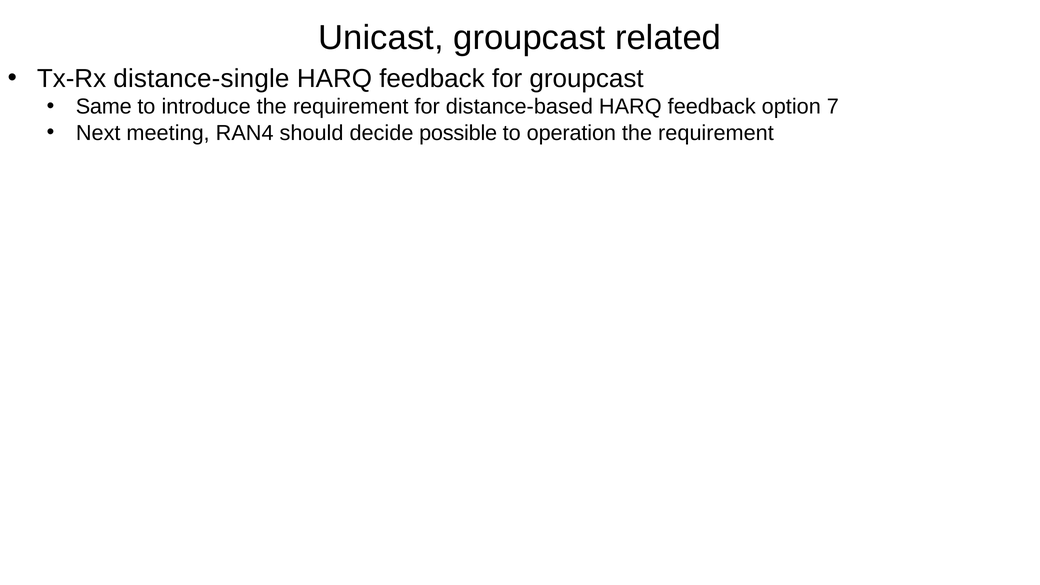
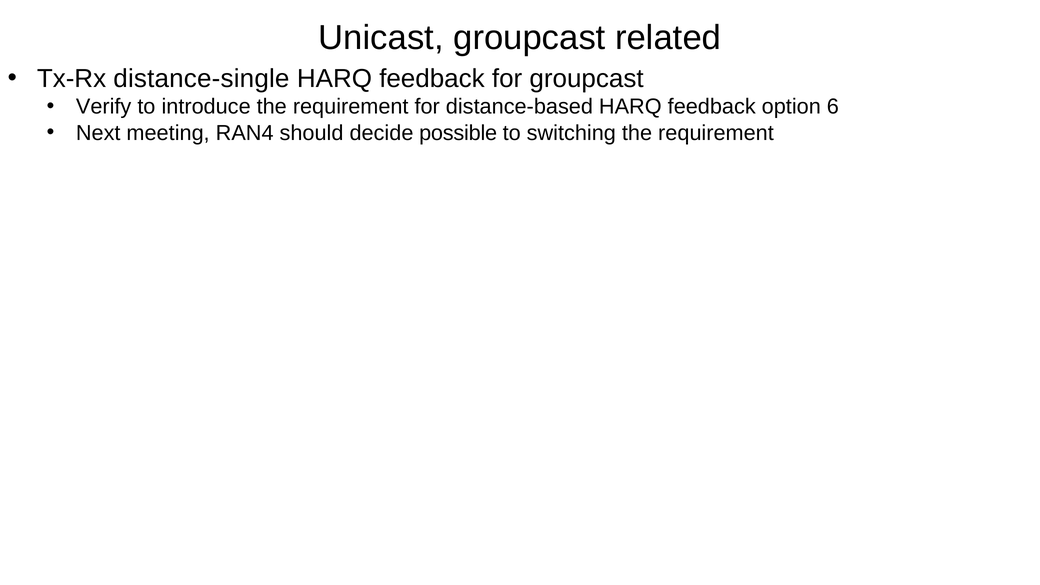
Same: Same -> Verify (104, 107)
7: 7 -> 6 (833, 107)
operation: operation -> switching (571, 133)
